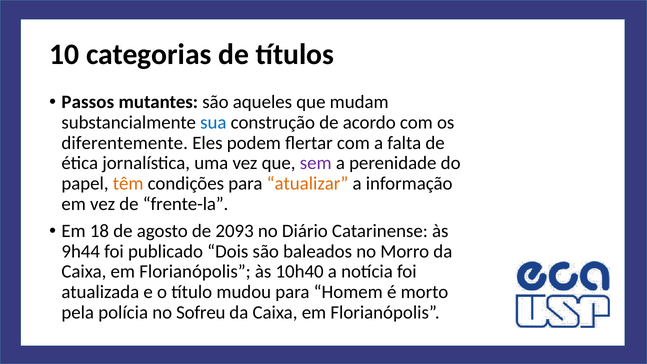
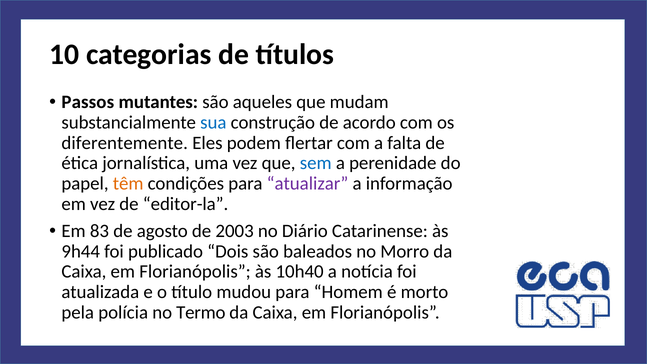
sem colour: purple -> blue (316, 163)
atualizar colour: orange -> purple (307, 184)
frente-la: frente-la -> editor-la (186, 204)
18: 18 -> 83 (99, 231)
2093: 2093 -> 2003 (235, 231)
Sofreu: Sofreu -> Termo (201, 312)
